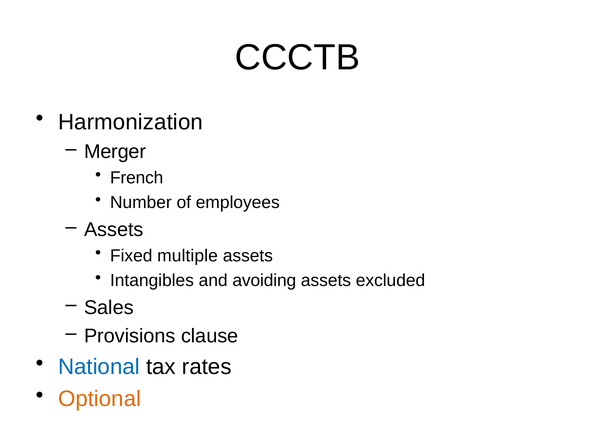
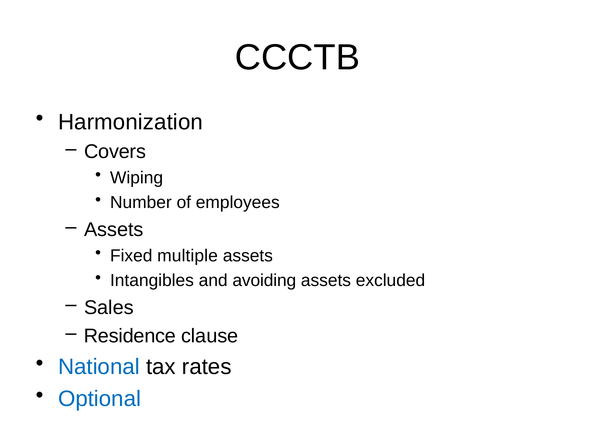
Merger: Merger -> Covers (115, 152)
French: French -> Wiping (137, 178)
Provisions: Provisions -> Residence (130, 336)
Optional colour: orange -> blue (100, 399)
